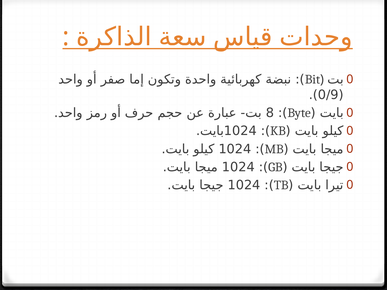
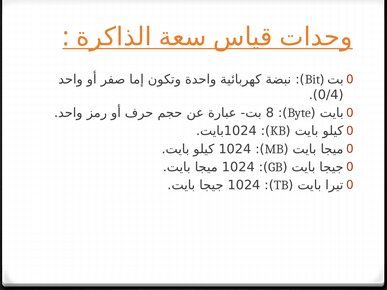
0/9: 0/9 -> 0/4 (328, 95)
